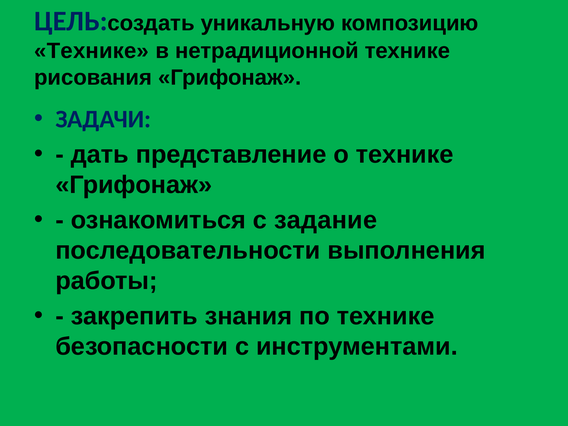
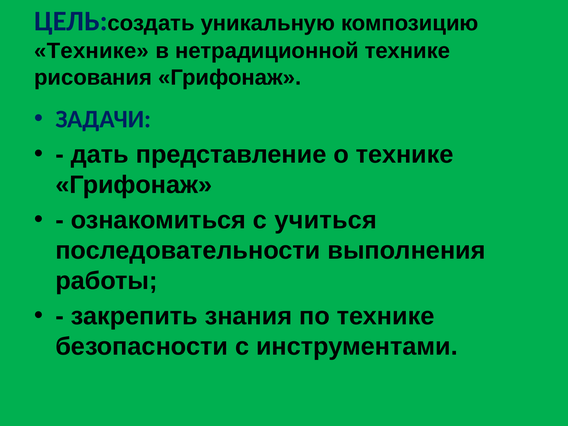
задание: задание -> учиться (326, 220)
